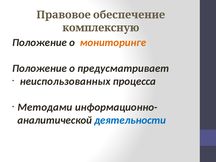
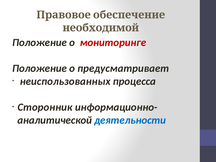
комплексную: комплексную -> необходимой (101, 28)
мониторинге colour: orange -> red (113, 42)
Методами: Методами -> Сторонник (45, 107)
